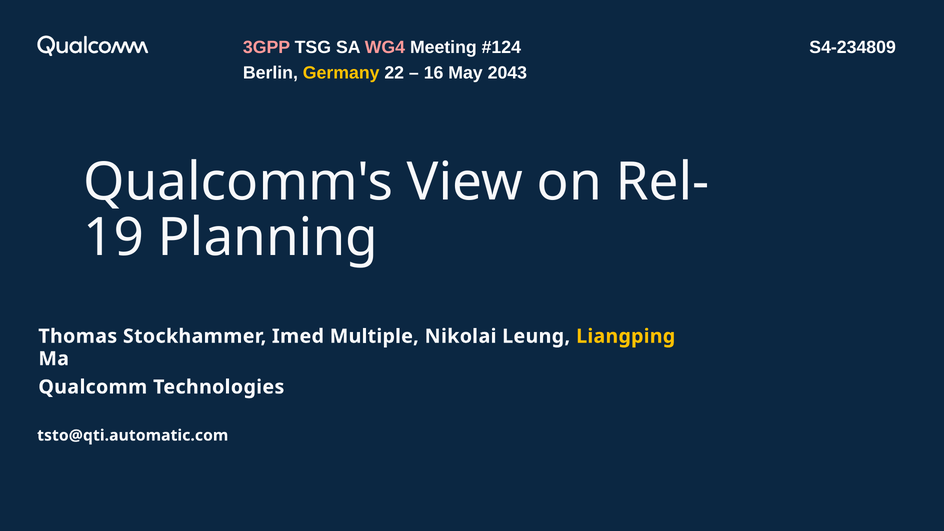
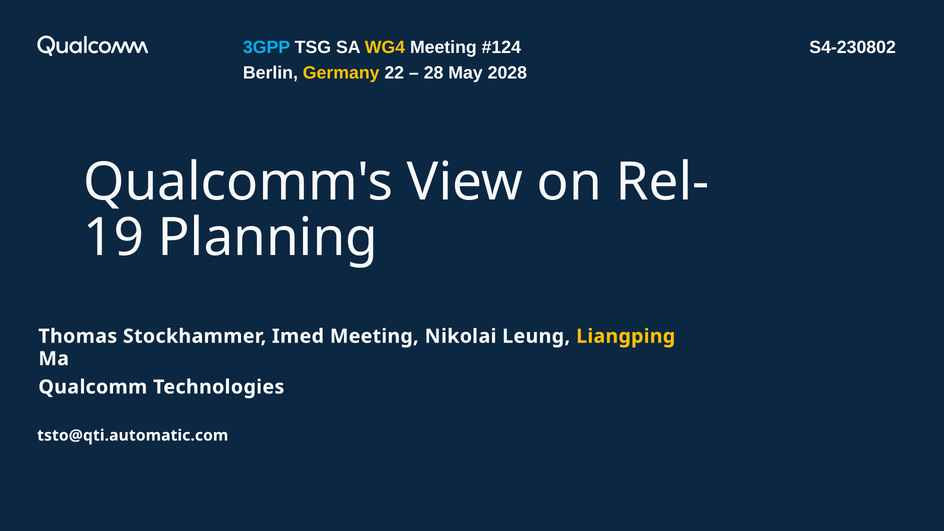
3GPP colour: pink -> light blue (267, 47)
WG4 colour: pink -> yellow (385, 47)
S4-234809: S4-234809 -> S4-230802 (853, 47)
16: 16 -> 28 (434, 73)
2043: 2043 -> 2028 (507, 73)
Imed Multiple: Multiple -> Meeting (374, 336)
